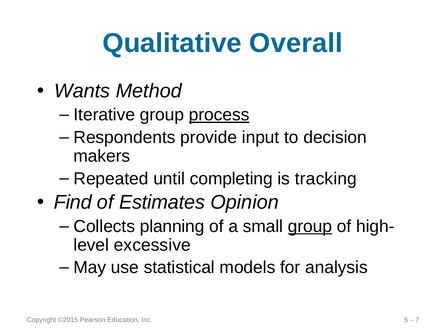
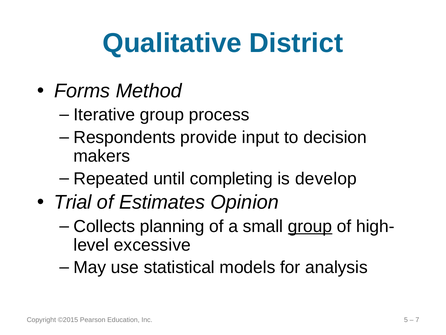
Overall: Overall -> District (296, 43)
Wants: Wants -> Forms (82, 91)
process underline: present -> none (219, 115)
tracking: tracking -> develop (326, 178)
Find: Find -> Trial (73, 202)
